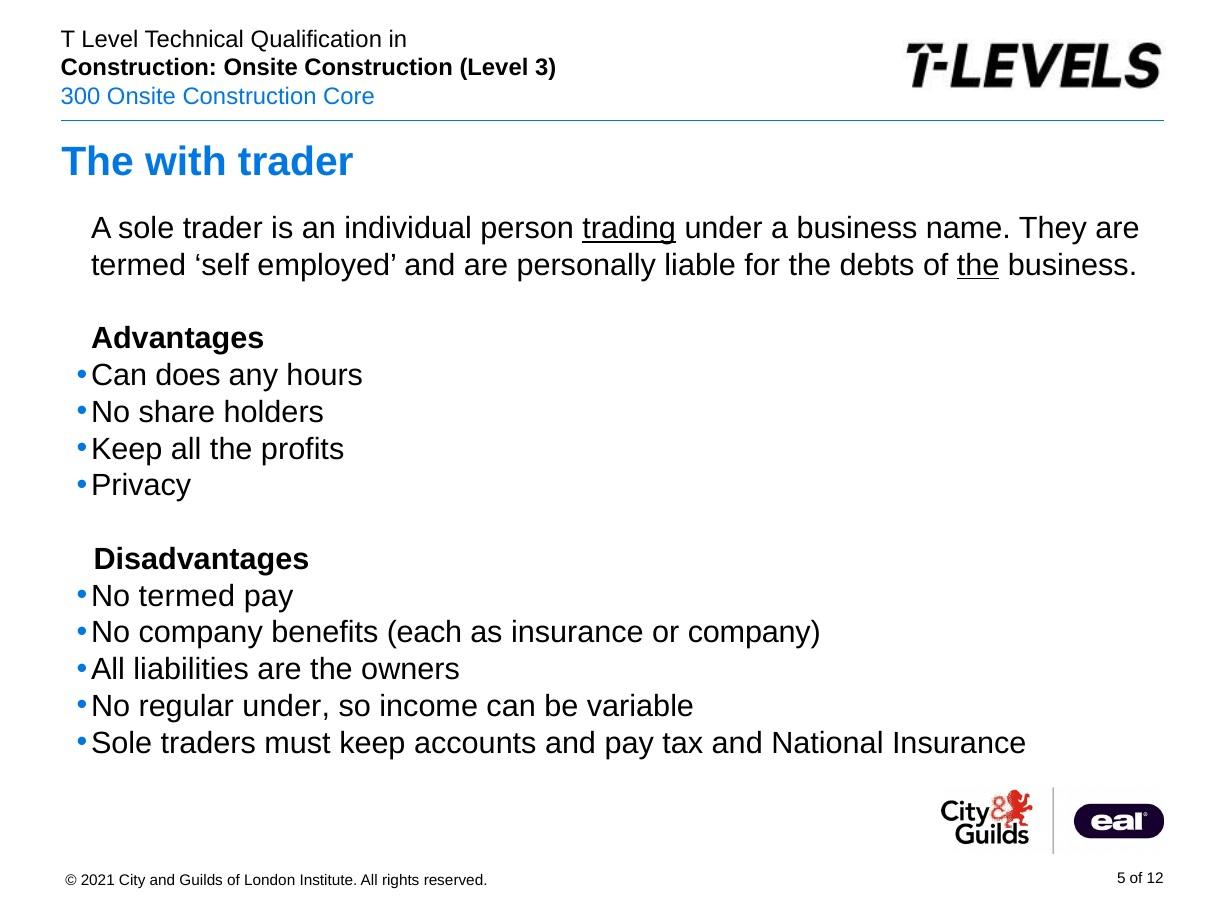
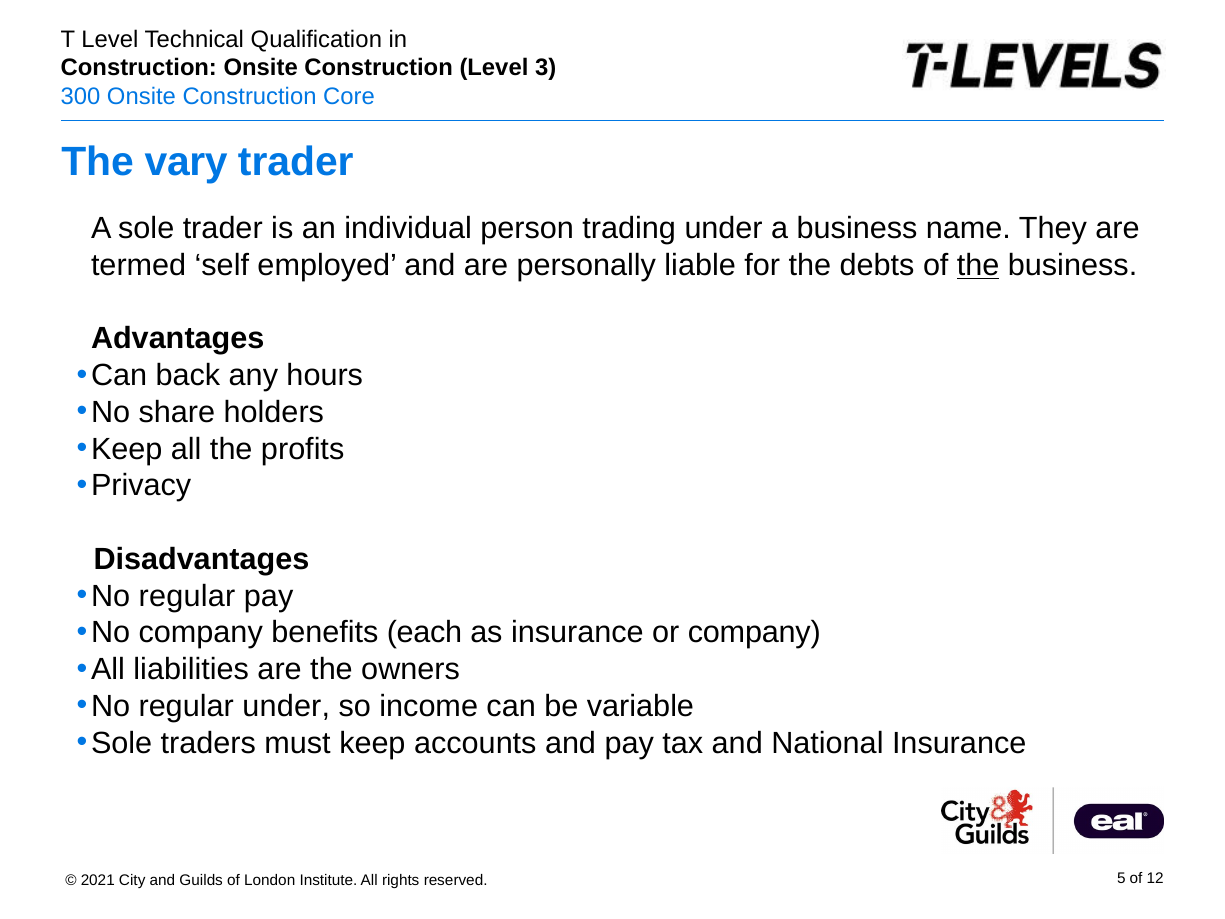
with: with -> vary (186, 162)
trading underline: present -> none (629, 228)
does: does -> back (188, 375)
termed: termed -> regular (187, 596)
